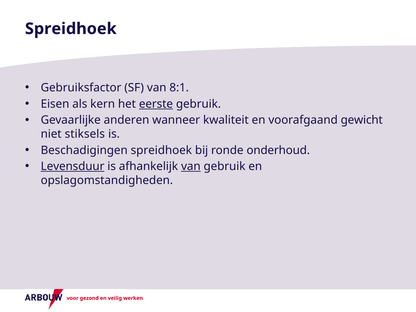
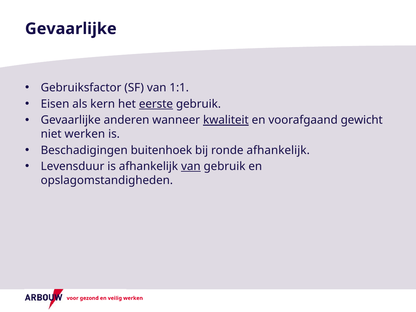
Spreidhoek: Spreidhoek -> Gevaarlijke (71, 29)
8:1: 8:1 -> 1:1 (179, 88)
kwaliteit underline: none -> present (226, 120)
niet stiksels: stiksels -> werken (85, 134)
Beschadigingen spreidhoek: spreidhoek -> buitenhoek (161, 150)
ronde onderhoud: onderhoud -> afhankelijk (278, 150)
Levensduur underline: present -> none (73, 166)
